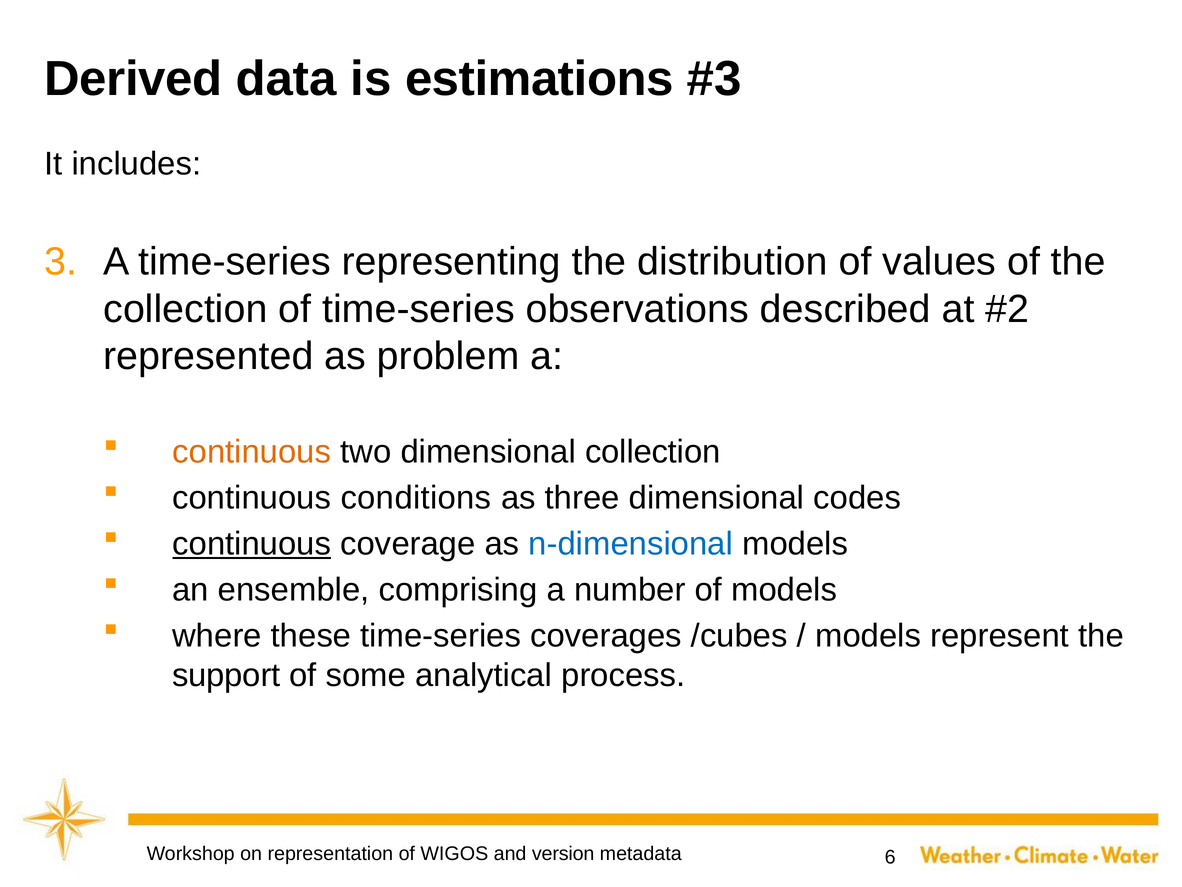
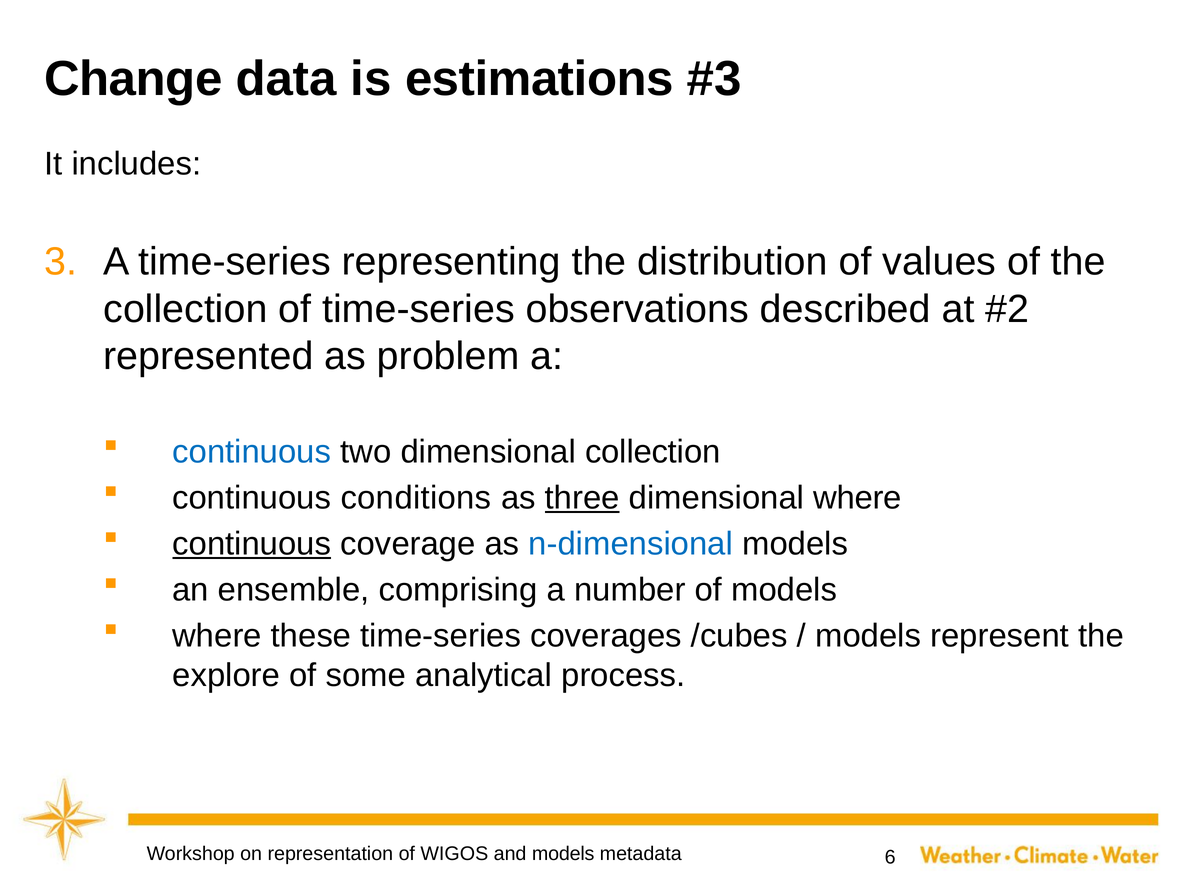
Derived: Derived -> Change (133, 79)
continuous colour: orange -> blue (252, 452)
three underline: none -> present (582, 498)
dimensional codes: codes -> where (857, 498)
support: support -> explore (226, 675)
and version: version -> models (563, 853)
